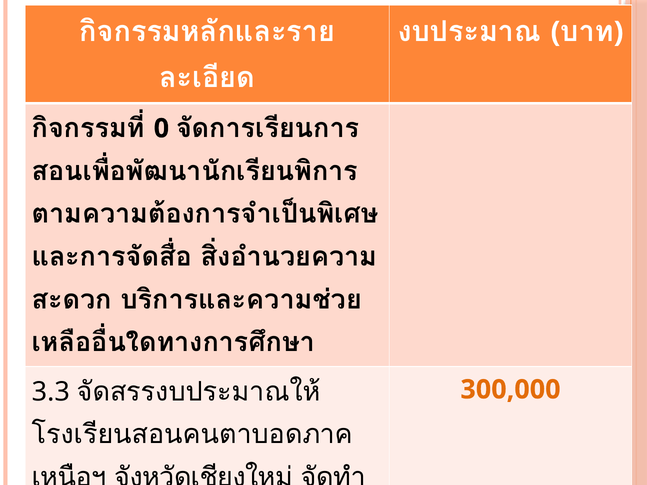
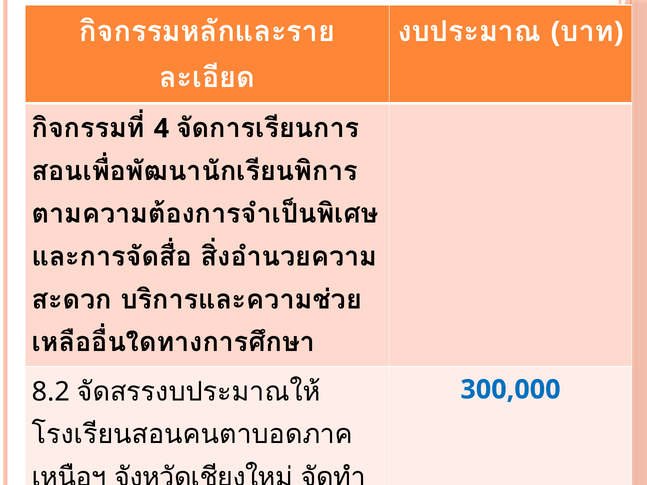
0: 0 -> 4 (161, 129)
3.3: 3.3 -> 8.2 (51, 392)
300,000 colour: orange -> blue (510, 390)
